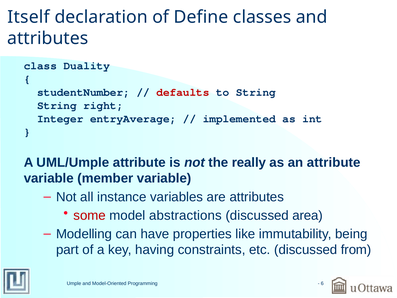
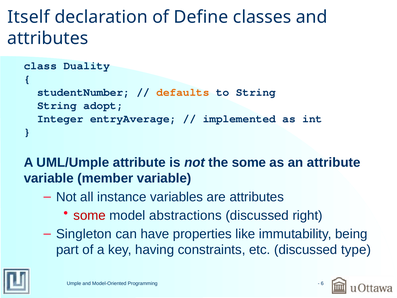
defaults colour: red -> orange (183, 92)
right: right -> adopt (103, 105)
the really: really -> some (249, 162)
area: area -> right (308, 215)
Modelling: Modelling -> Singleton (84, 234)
from: from -> type (356, 250)
